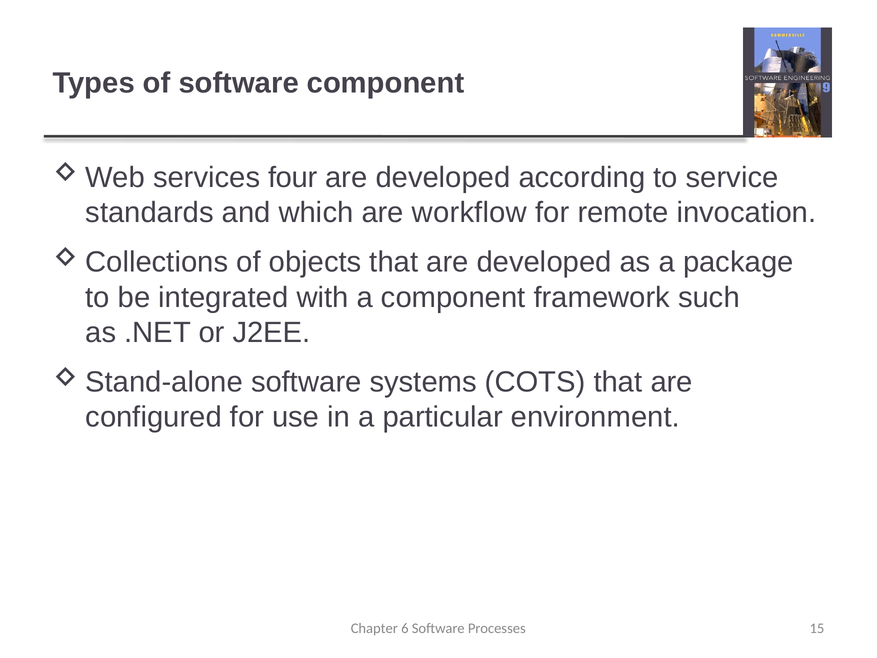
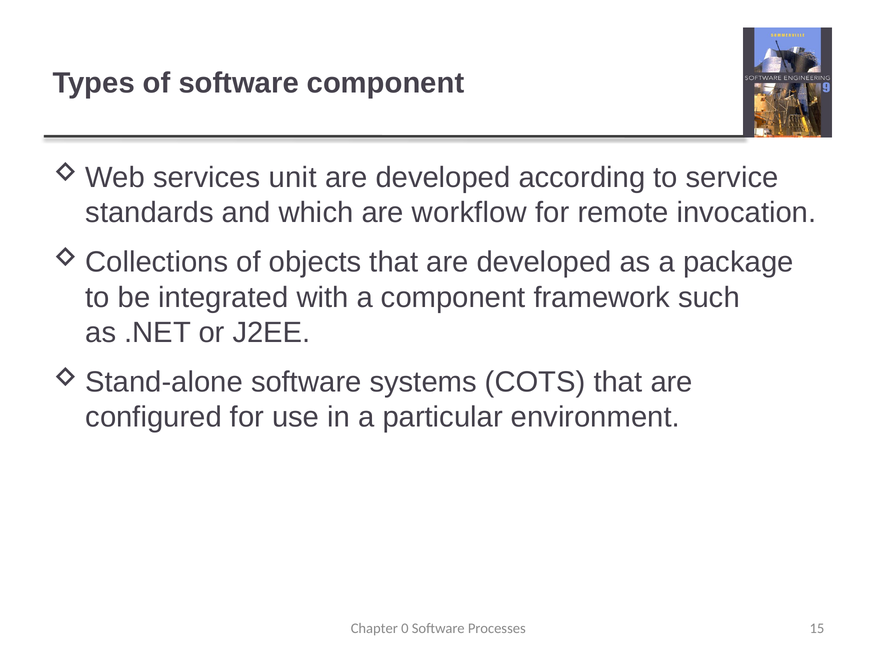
four: four -> unit (293, 177)
6: 6 -> 0 (405, 628)
